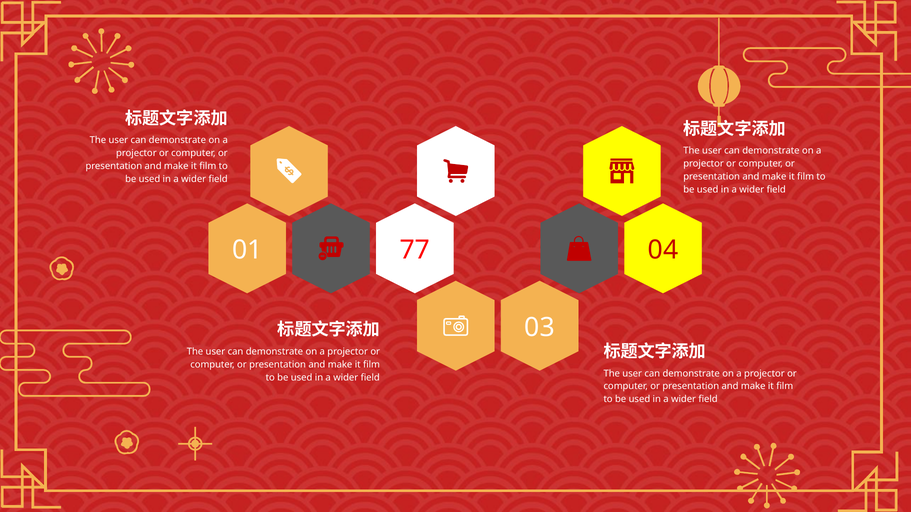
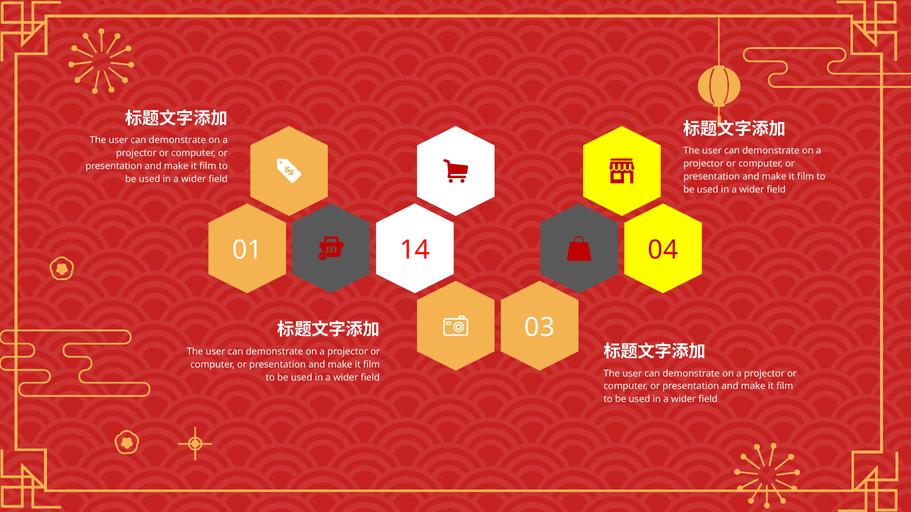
77: 77 -> 14 (415, 250)
